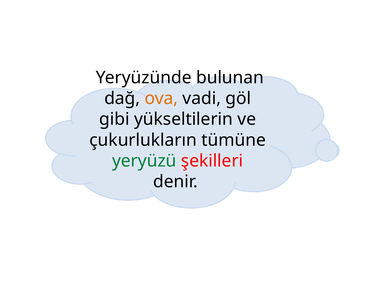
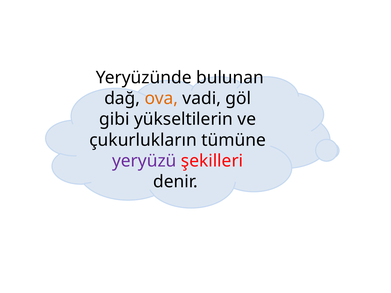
yeryüzü colour: green -> purple (144, 161)
